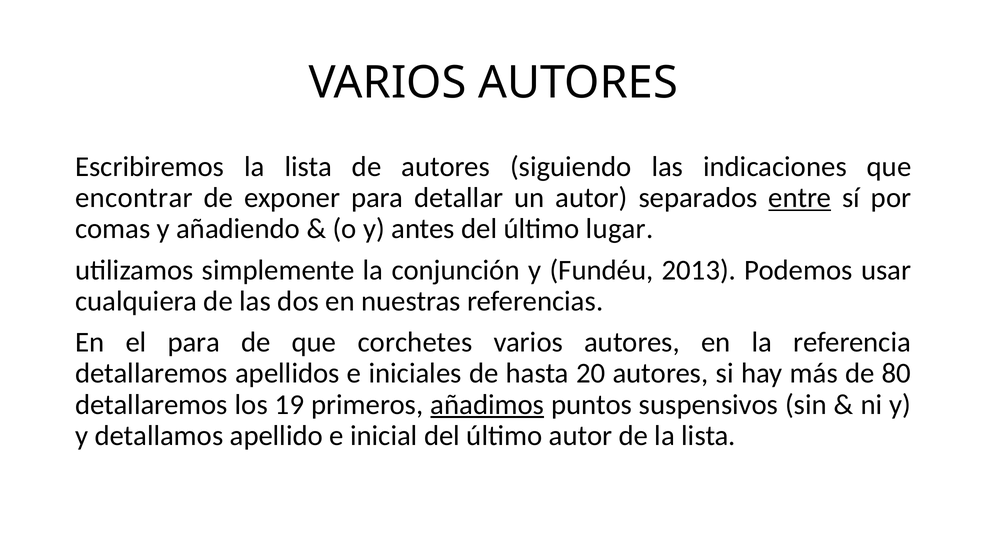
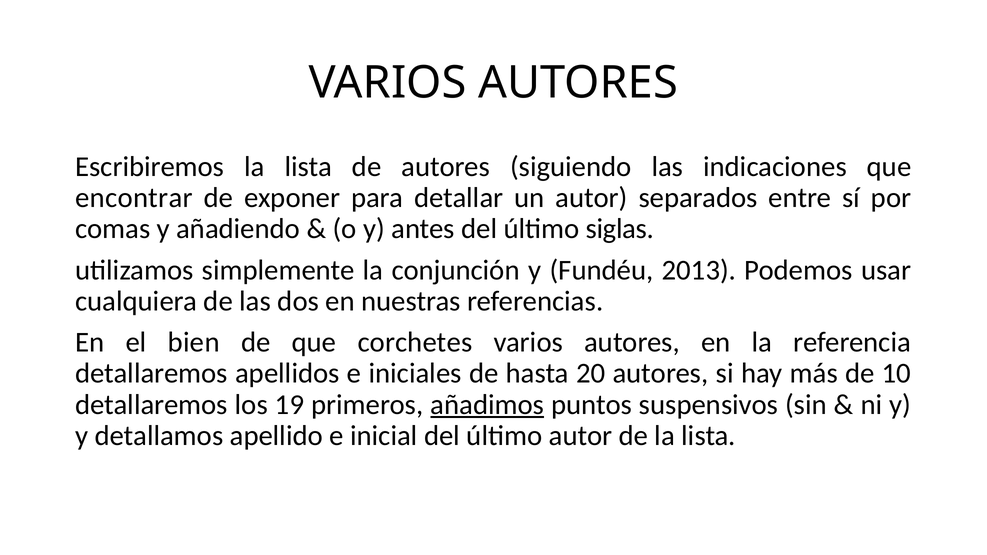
entre underline: present -> none (800, 198)
lugar: lugar -> siglas (620, 229)
el para: para -> bien (194, 343)
80: 80 -> 10 (896, 374)
